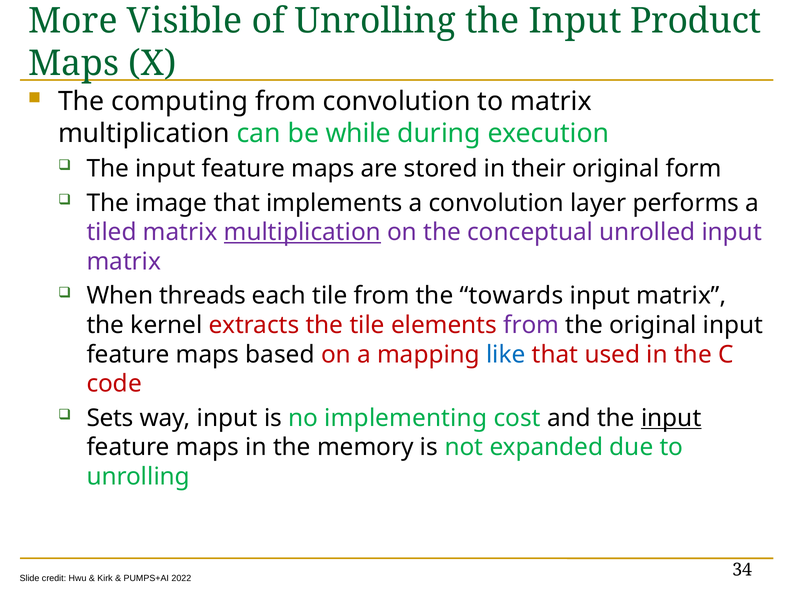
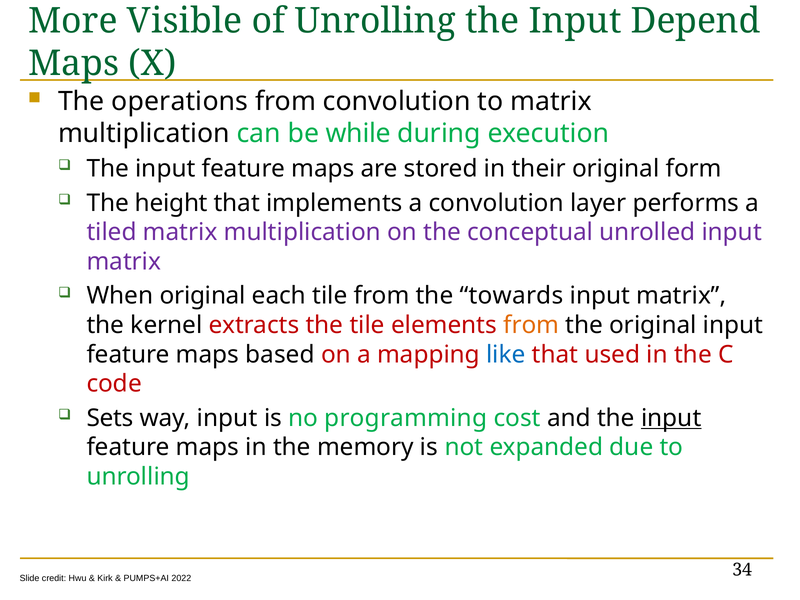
Product: Product -> Depend (696, 21)
computing: computing -> operations (180, 101)
image: image -> height (171, 203)
multiplication underline: present -> none (302, 232)
When threads: threads -> original (203, 296)
from colour: purple -> orange (531, 325)
implementing: implementing -> programming (406, 418)
